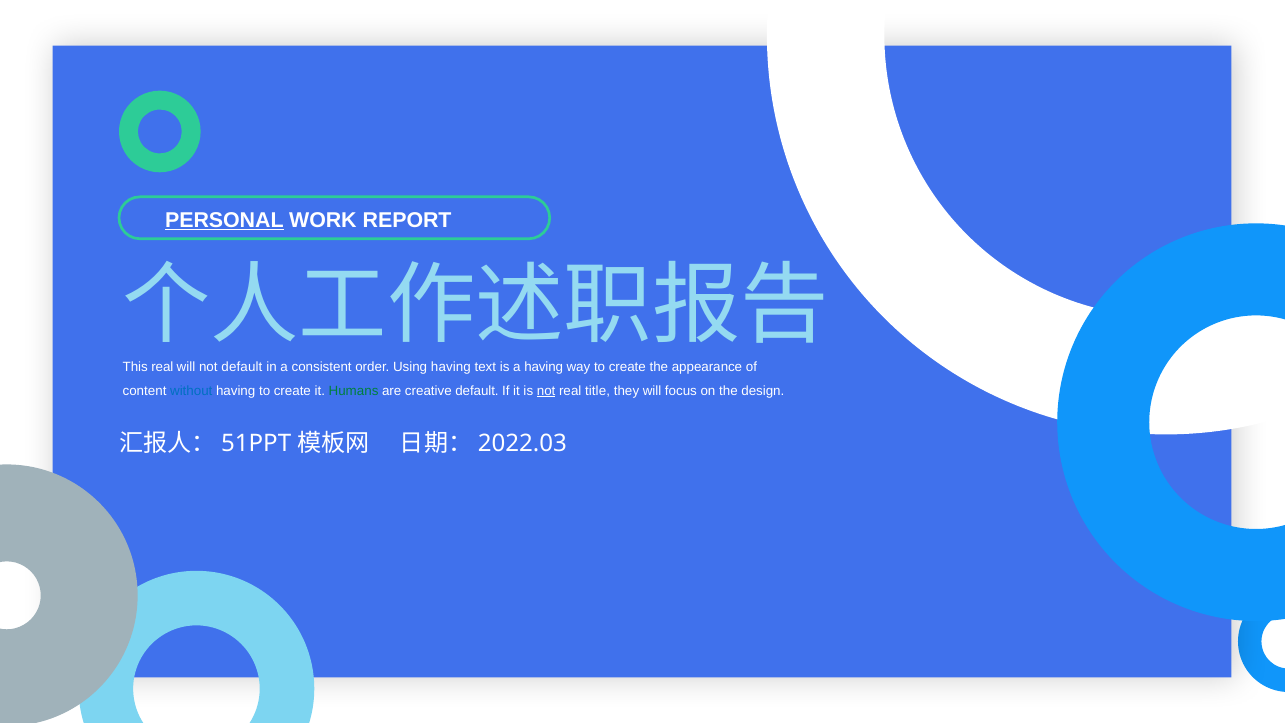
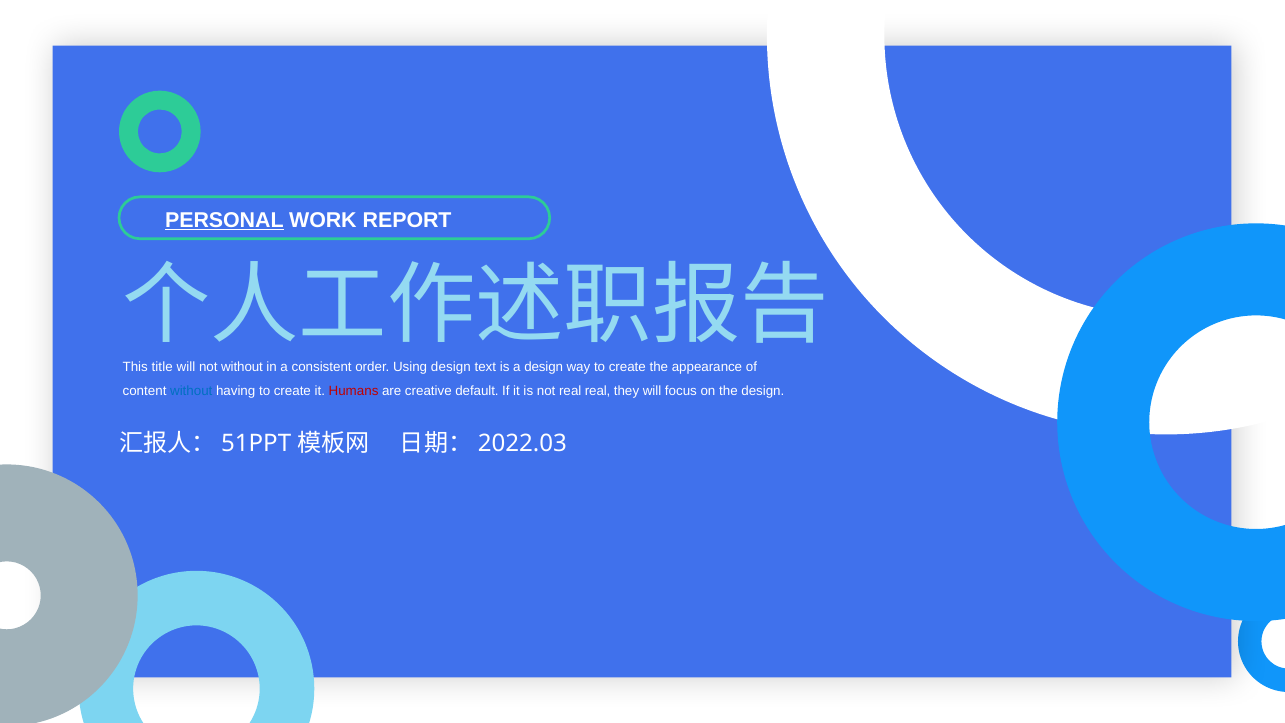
This real: real -> title (162, 367)
not default: default -> without (242, 367)
Using having: having -> design (451, 367)
a having: having -> design (544, 367)
Humans colour: green -> red (354, 391)
not underline: present -> none (546, 391)
real title: title -> real (598, 391)
